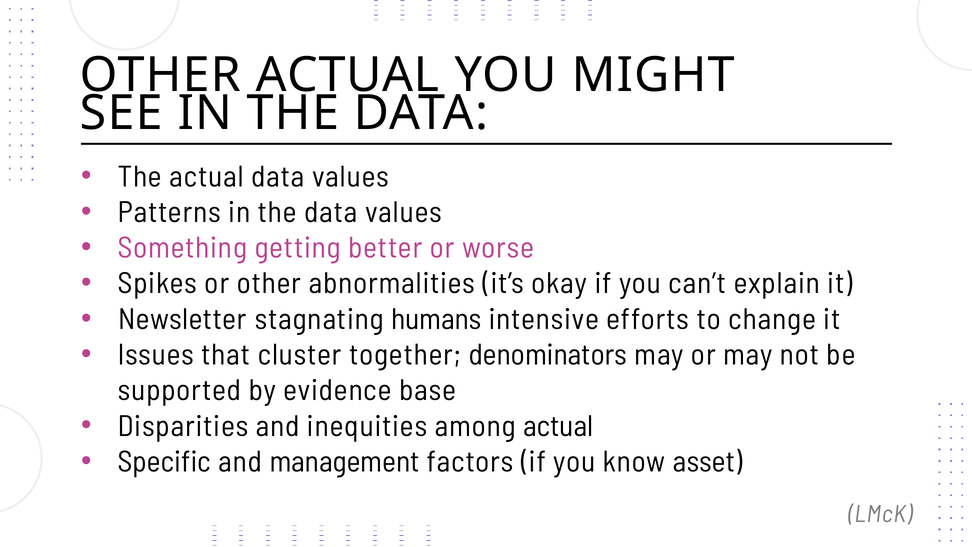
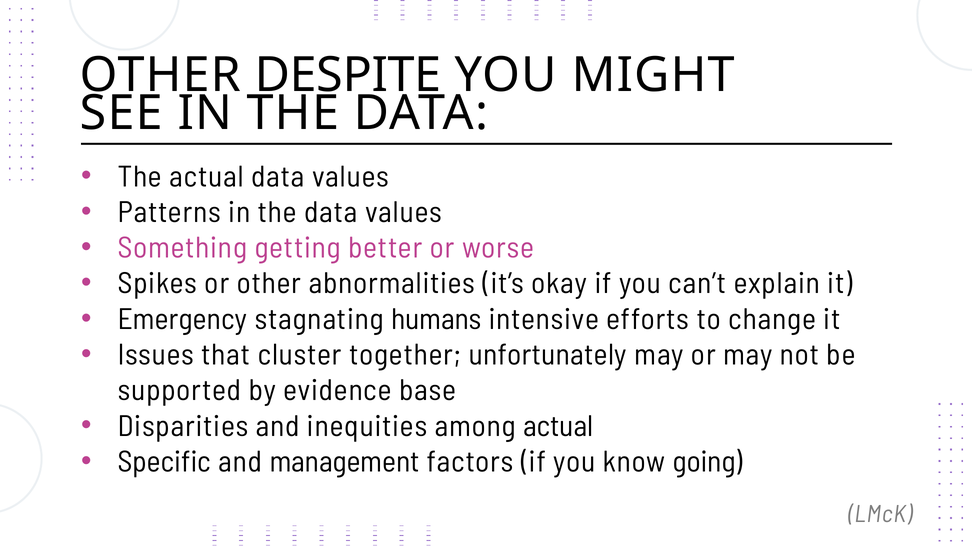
OTHER ACTUAL: ACTUAL -> DESPITE (348, 75)
Newsletter: Newsletter -> Emergency (182, 319)
denominators: denominators -> unfortunately (548, 355)
asset: asset -> going (708, 462)
